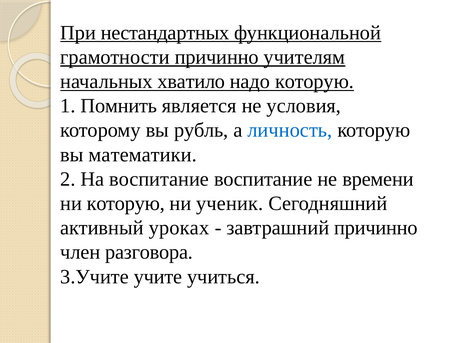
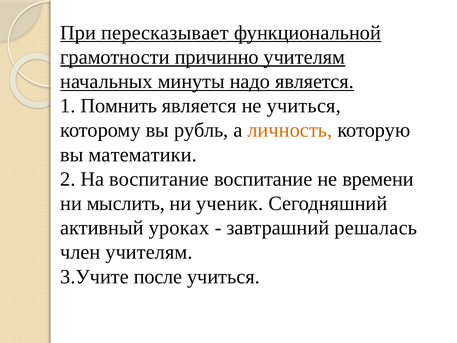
нестандартных: нестандартных -> пересказывает (165, 33)
хватило: хватило -> минуты (191, 81)
надо которую: которую -> является (314, 81)
не условия: условия -> учиться (304, 106)
личность colour: blue -> orange (290, 130)
ни которую: которую -> мыслить (126, 203)
завтрашний причинно: причинно -> решалась (376, 228)
член разговора: разговора -> учителям (149, 252)
учите: учите -> после (158, 276)
